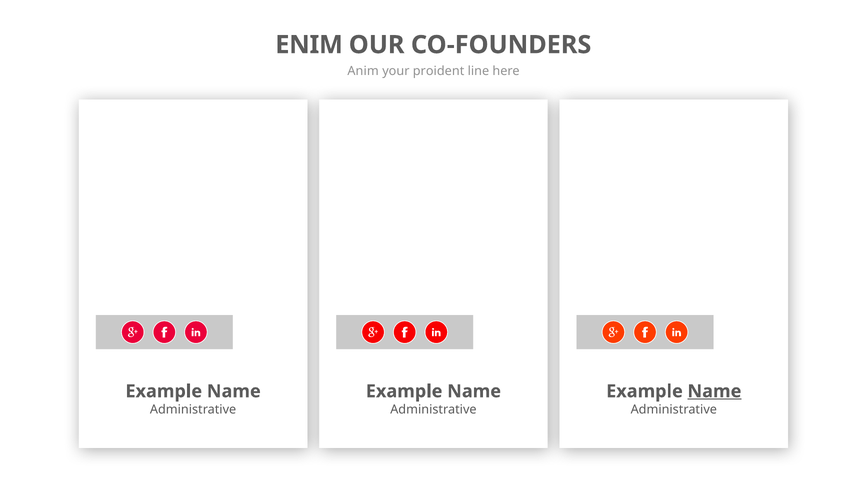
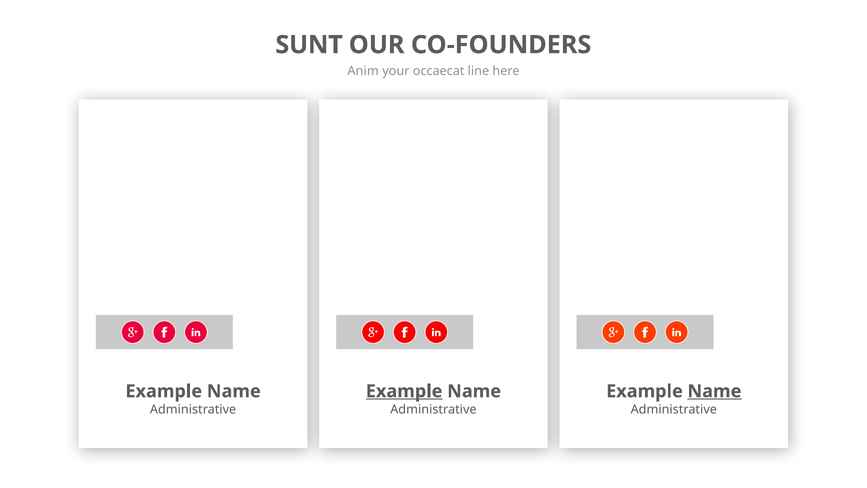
ENIM: ENIM -> SUNT (309, 45)
proident: proident -> occaecat (439, 71)
Example underline: none -> present (404, 391)
